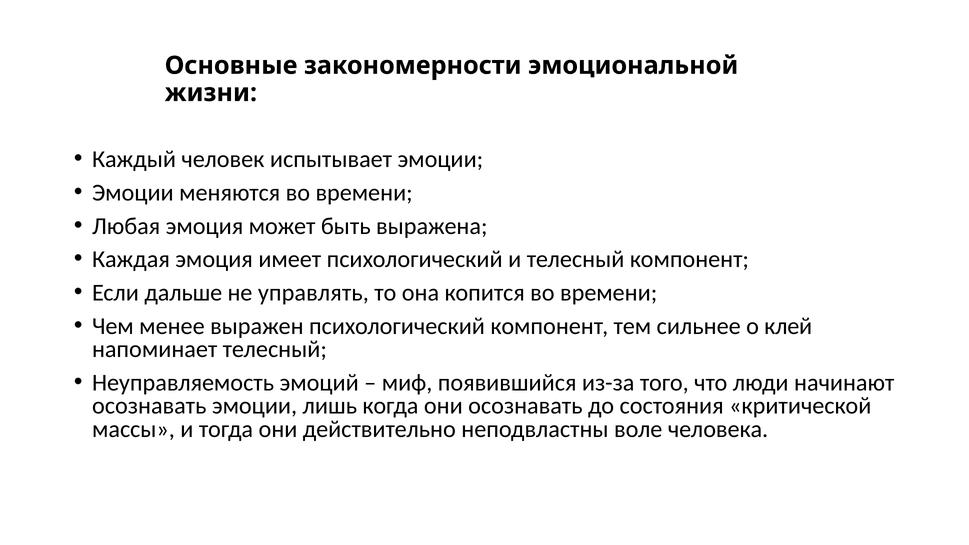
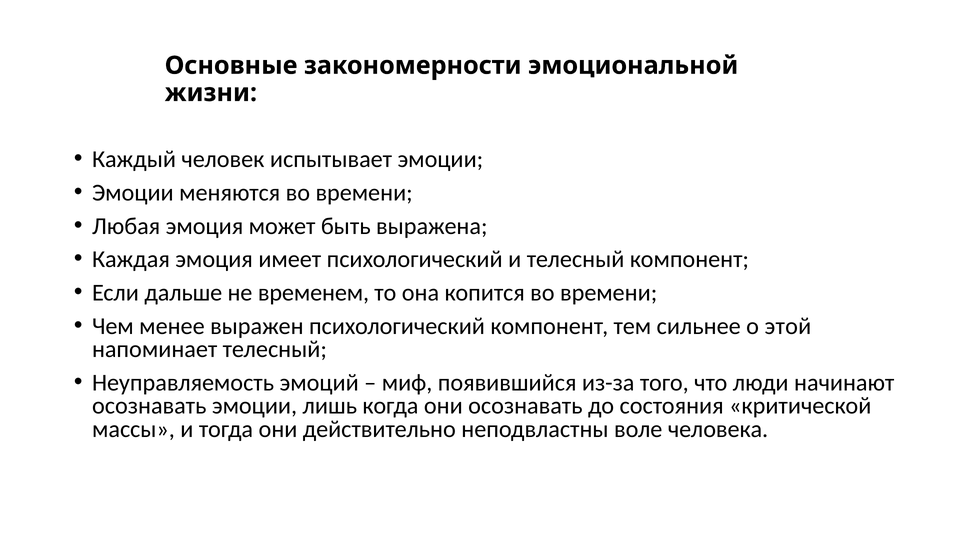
управлять: управлять -> временем (313, 293)
клей: клей -> этой (788, 326)
